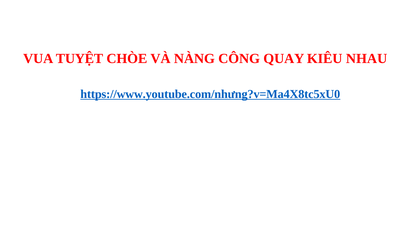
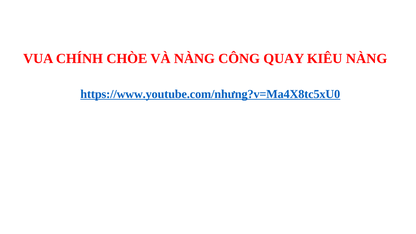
TUYỆT: TUYỆT -> CHÍNH (79, 59)
KIÊU NHAU: NHAU -> NÀNG (367, 59)
